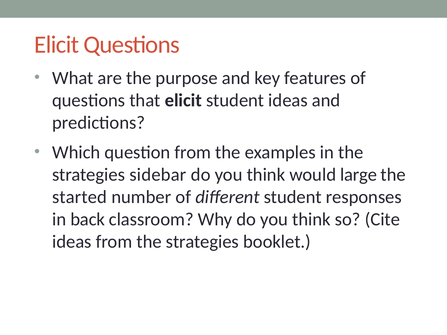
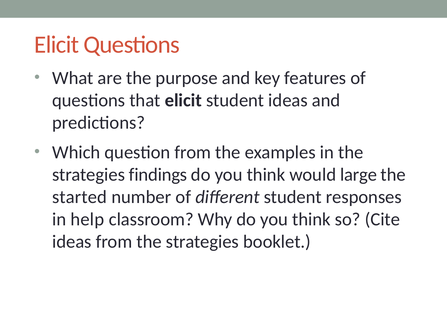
sidebar: sidebar -> findings (158, 175)
back: back -> help (87, 220)
